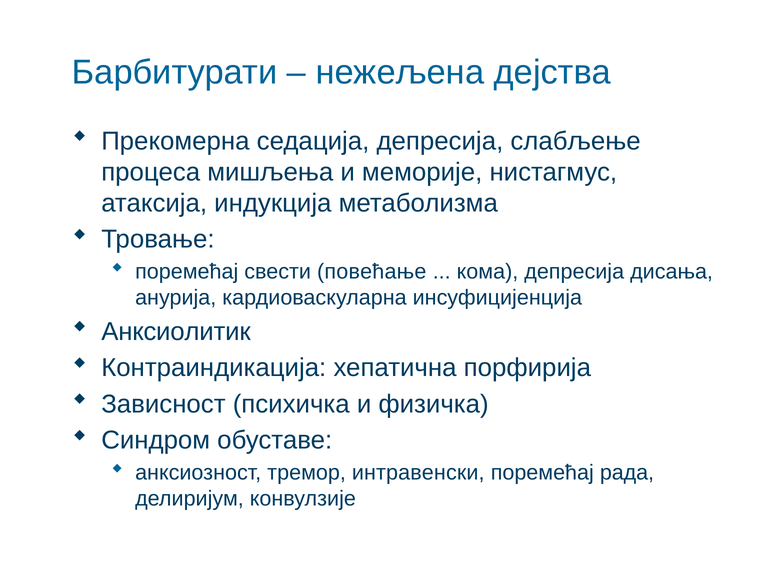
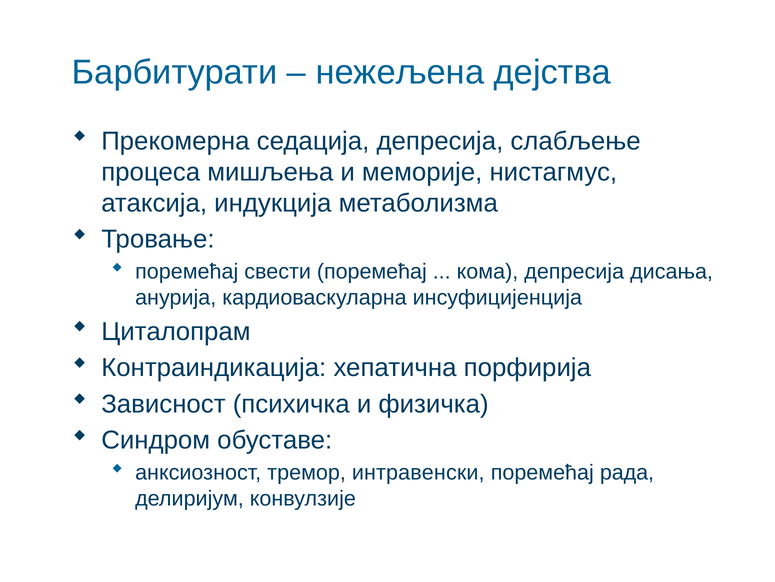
свести повећање: повећање -> поремећај (372, 271)
Анксиолитик: Анксиолитик -> Циталопрам (176, 331)
